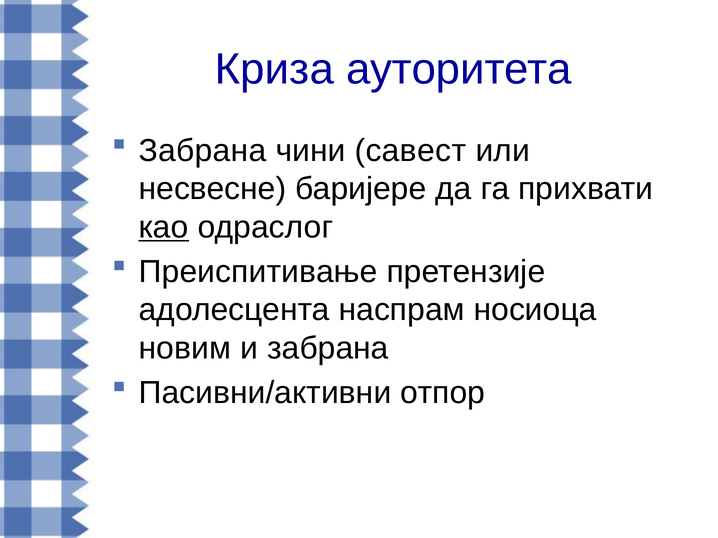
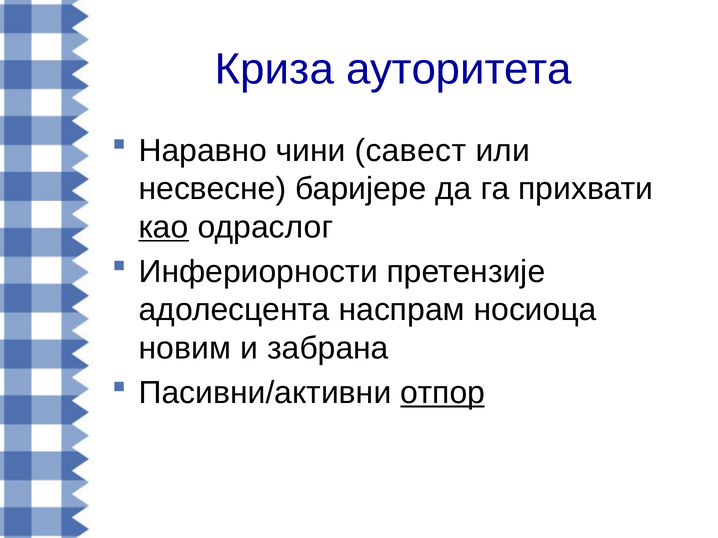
Забрана: Забрана -> Наравно (203, 151)
Преиспитивање: Преиспитивање -> Инфериорности (258, 272)
отпор underline: none -> present (443, 393)
